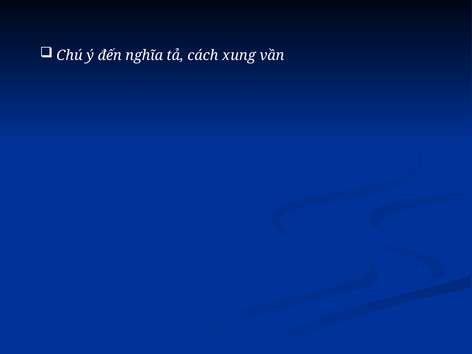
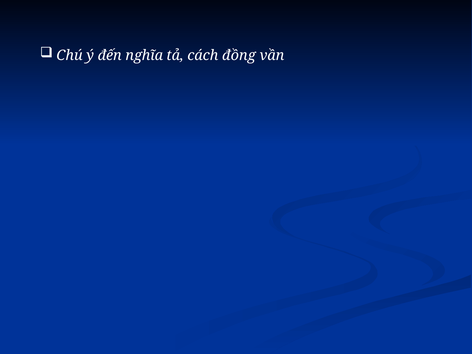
xung: xung -> đồng (239, 55)
